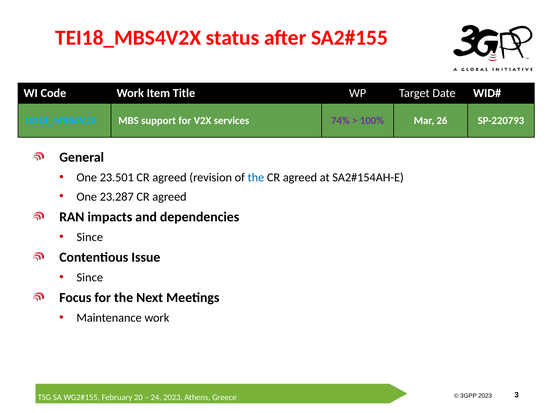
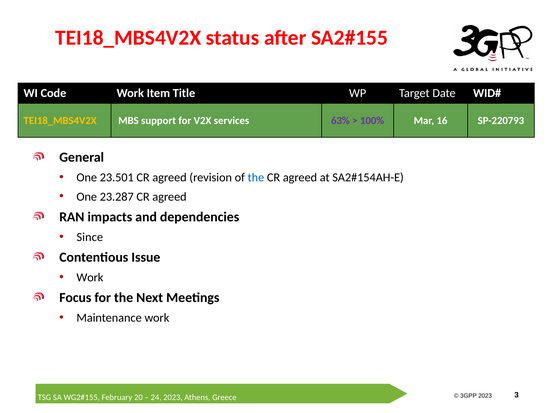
TEI18_MBS4V2X colour: light blue -> yellow (60, 121)
74%: 74% -> 63% (340, 121)
26: 26 -> 16 (442, 121)
Since: Since -> Work (90, 278)
